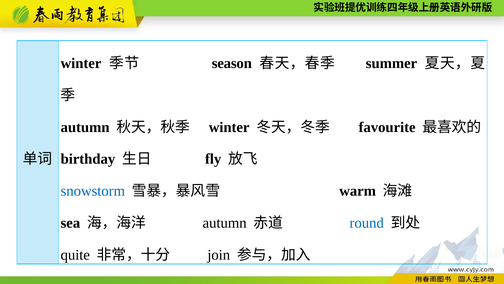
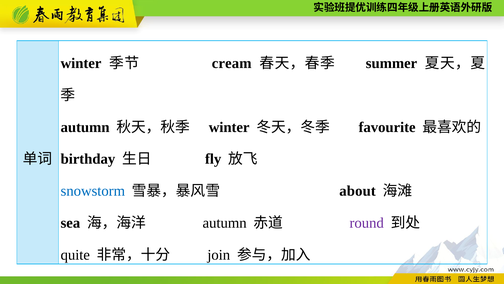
season: season -> cream (232, 63)
warm: warm -> about (358, 191)
round colour: blue -> purple (367, 223)
